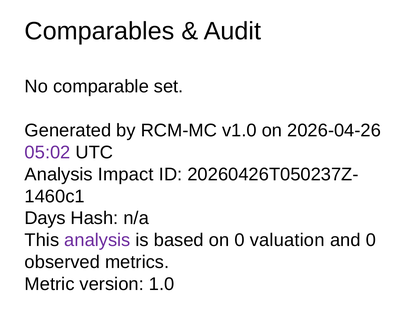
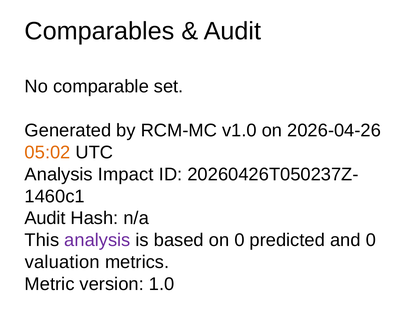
05:02 colour: purple -> orange (48, 152)
Days: Days -> Audit (45, 218)
valuation: valuation -> predicted (287, 240)
observed: observed -> valuation (62, 262)
